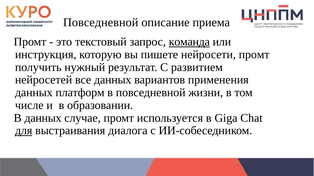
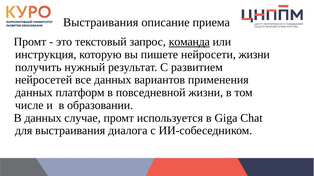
Повседневной: Повседневной -> Выстраивания (101, 22)
нейросети промт: промт -> жизни (254, 55)
для underline: present -> none (24, 131)
